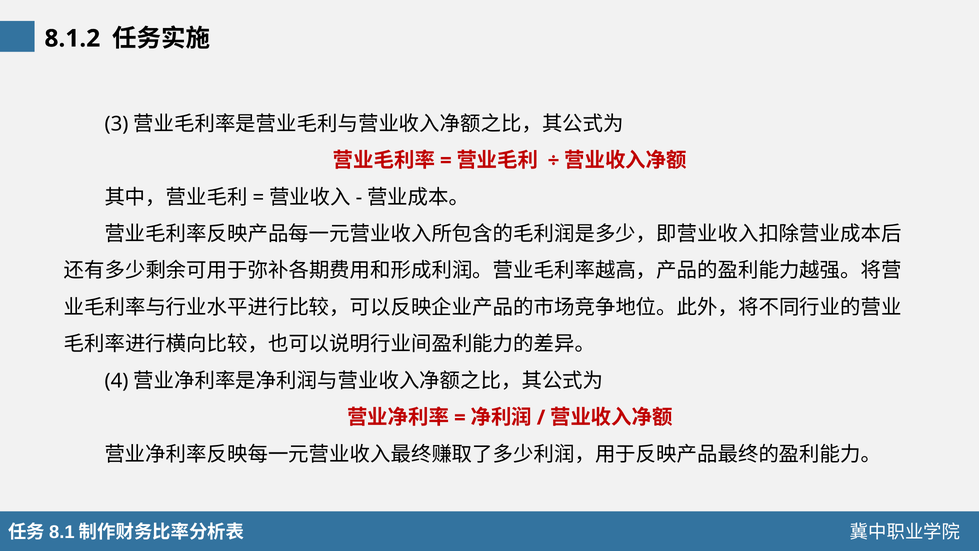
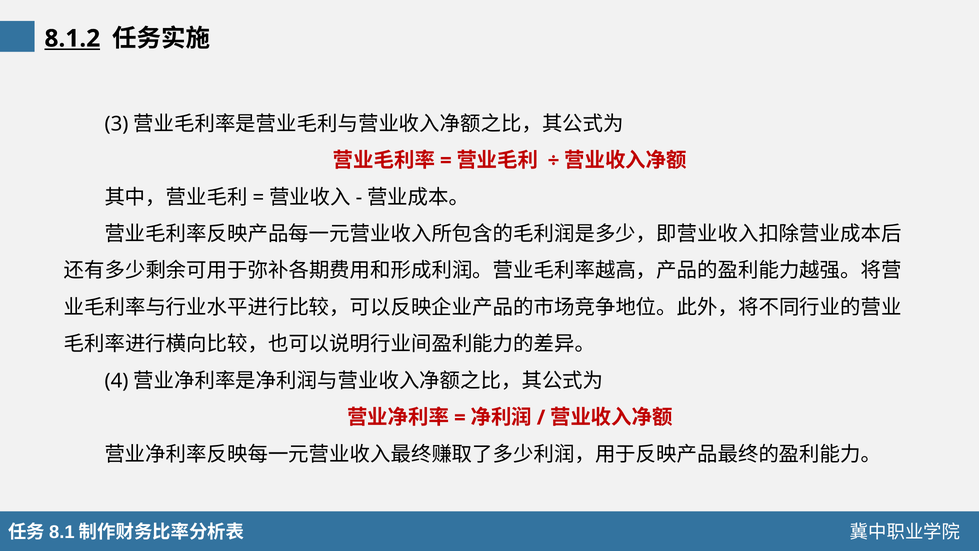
8.1.2 underline: none -> present (72, 38)
